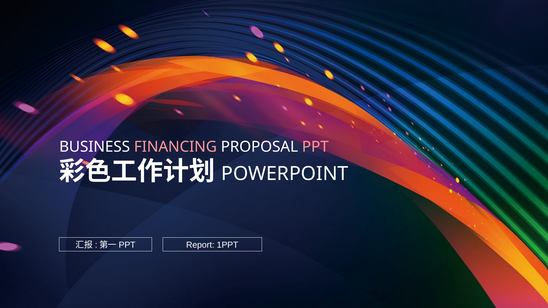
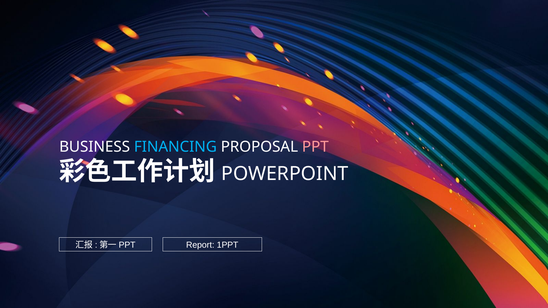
FINANCING colour: pink -> light blue (175, 147)
